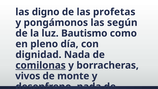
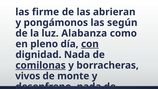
digno: digno -> firme (46, 12)
profetas: profetas -> abrieran (114, 12)
Bautismo: Bautismo -> Alabanza (84, 33)
con underline: none -> present (90, 44)
